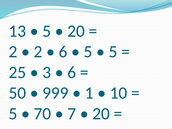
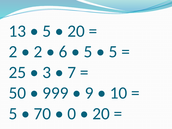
6: 6 -> 7 (72, 72)
1: 1 -> 9 (89, 93)
7: 7 -> 0 (72, 114)
